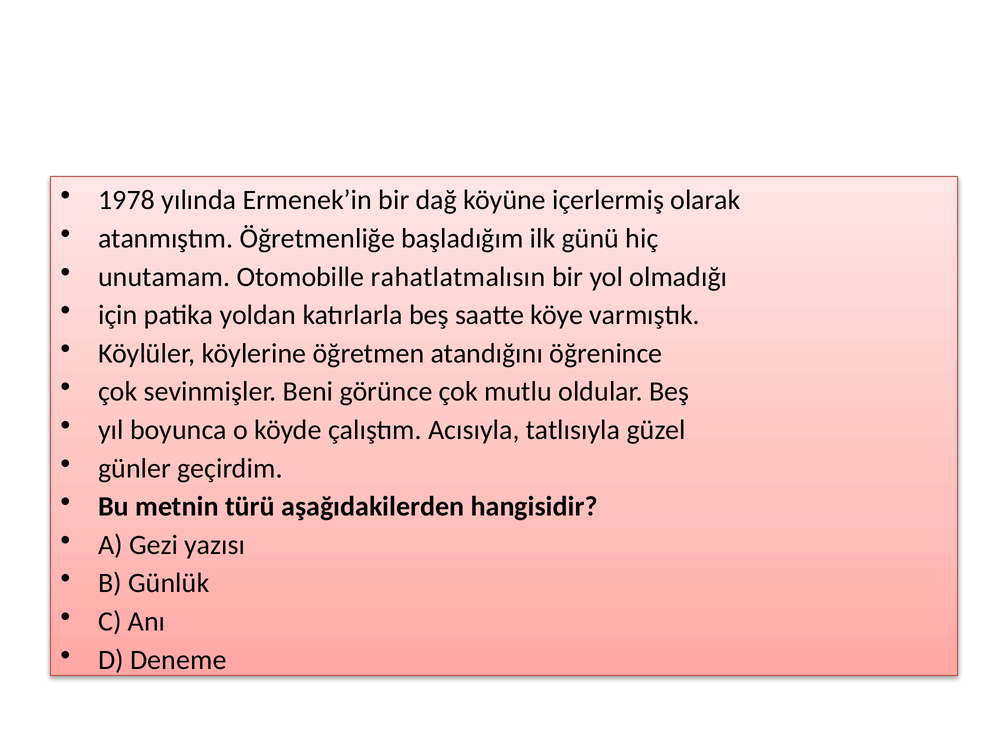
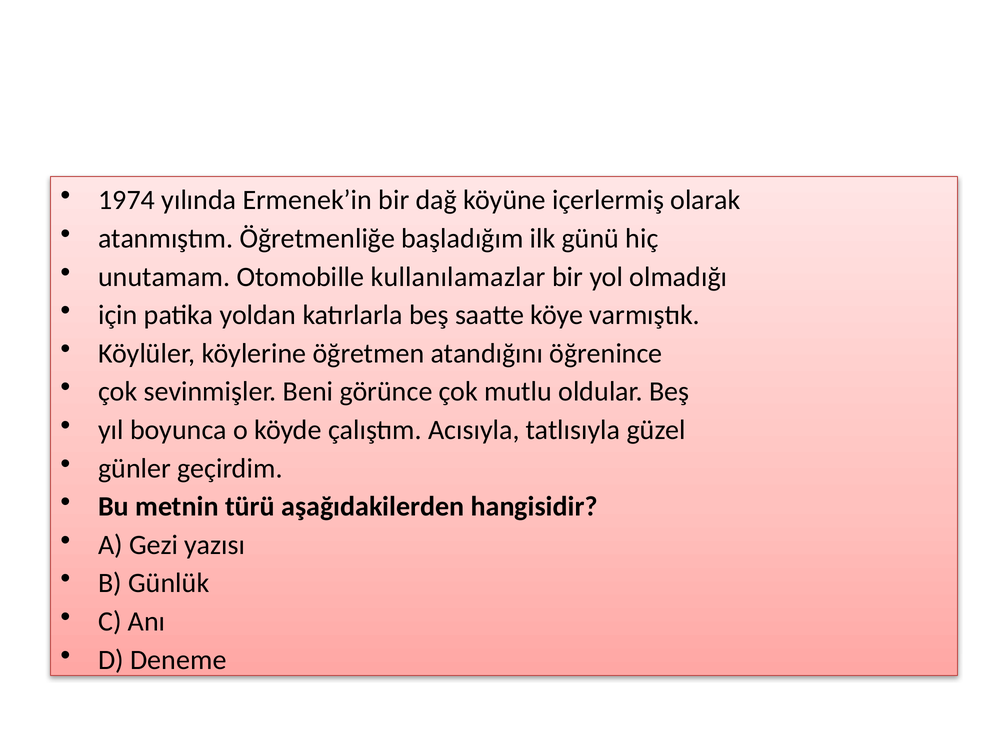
1978: 1978 -> 1974 (127, 200)
rahatlatmalısın: rahatlatmalısın -> kullanılamazlar (458, 277)
